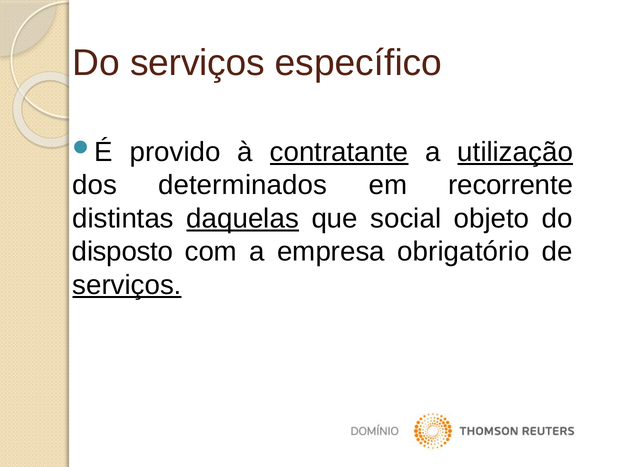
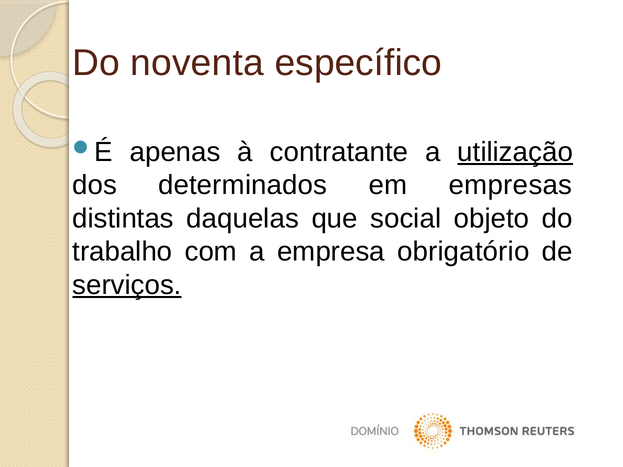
Do serviços: serviços -> noventa (197, 63)
provido: provido -> apenas (175, 152)
contratante underline: present -> none (339, 152)
recorrente: recorrente -> empresas (510, 185)
daquelas underline: present -> none (243, 219)
disposto: disposto -> trabalho (122, 252)
